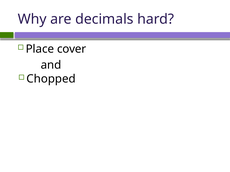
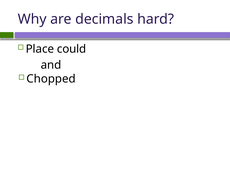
cover: cover -> could (72, 49)
